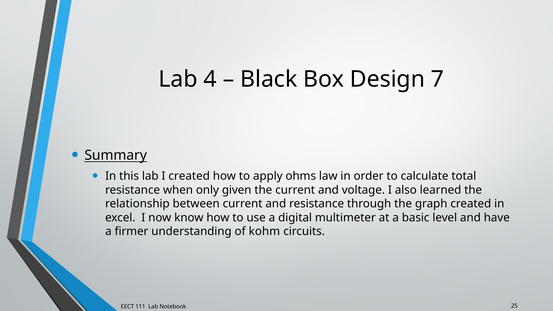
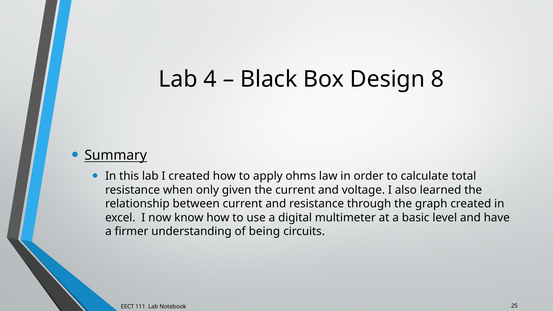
7: 7 -> 8 (438, 79)
kohm: kohm -> being (264, 231)
